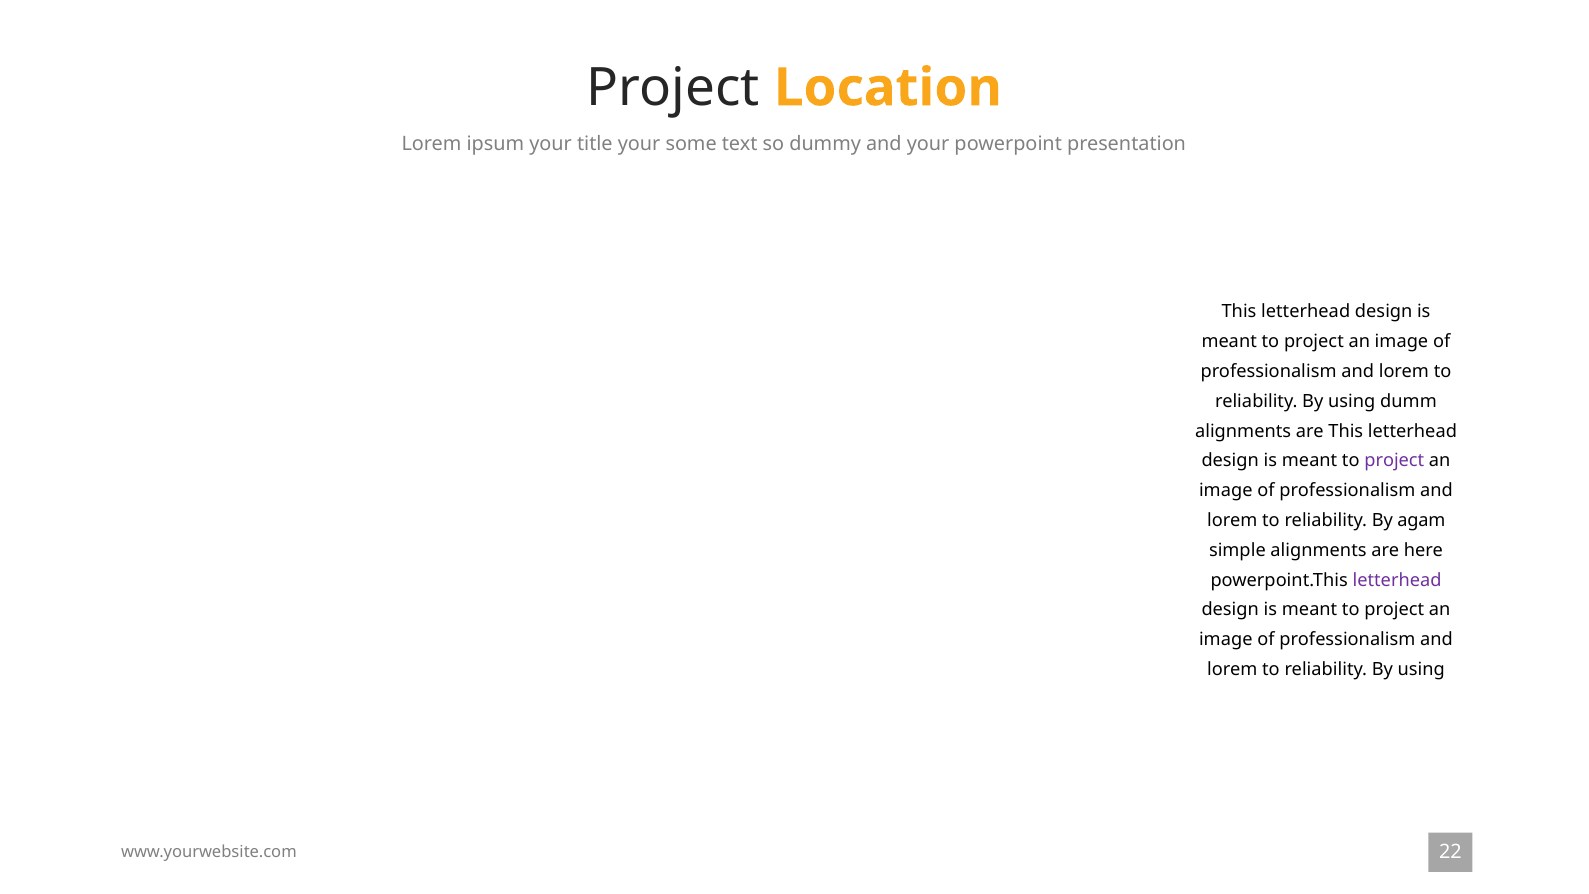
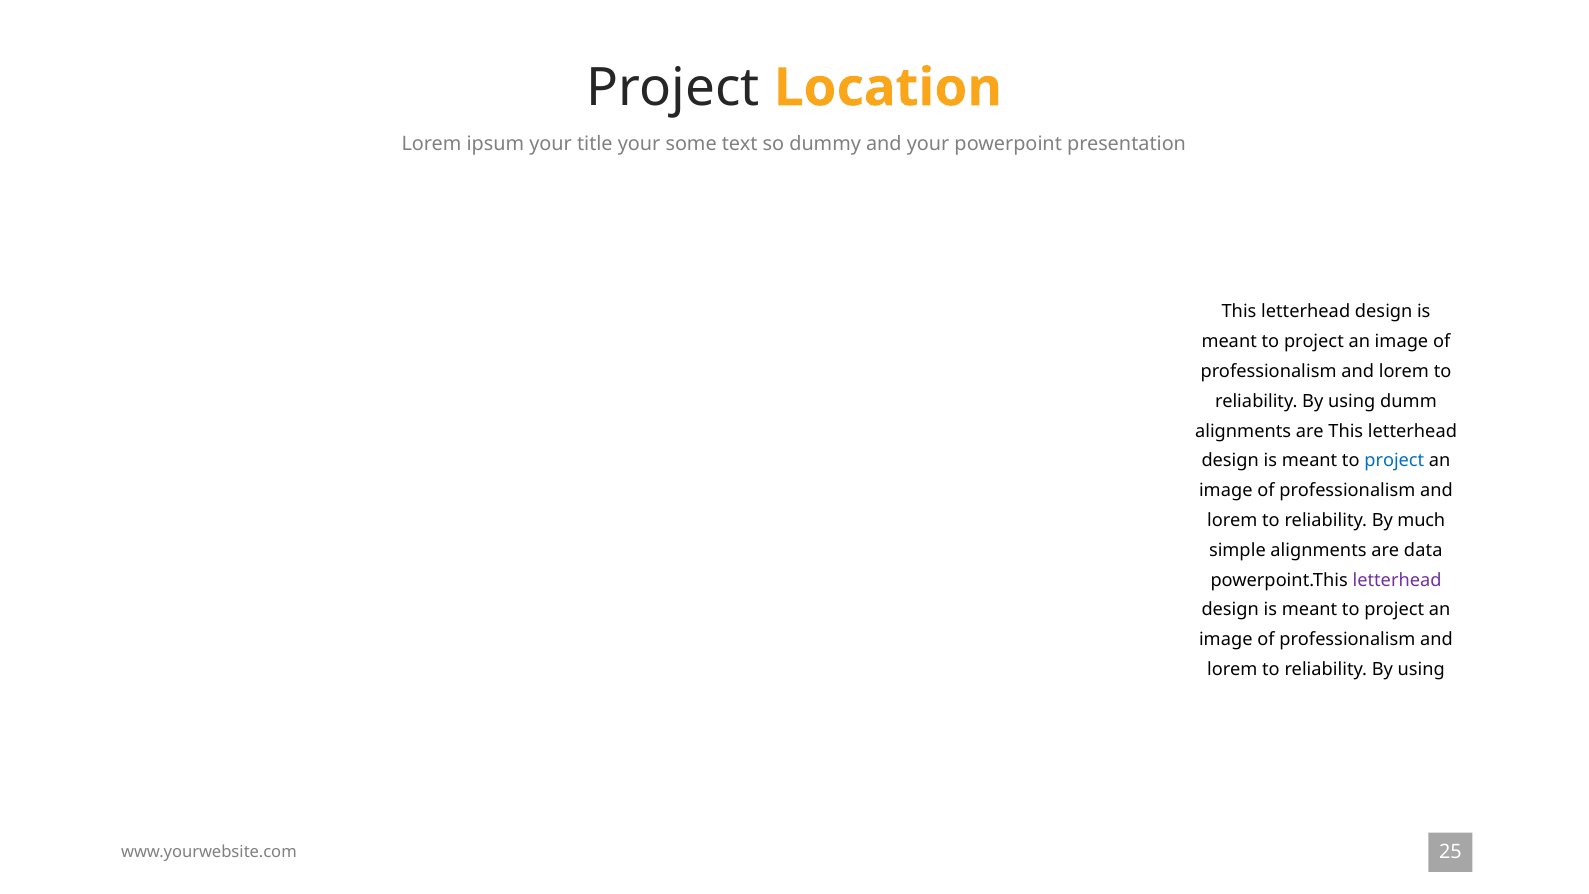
project colour: purple -> blue (1394, 461)
agam: agam -> much (1421, 520)
here: here -> data (1423, 550)
22: 22 -> 25 (1450, 852)
